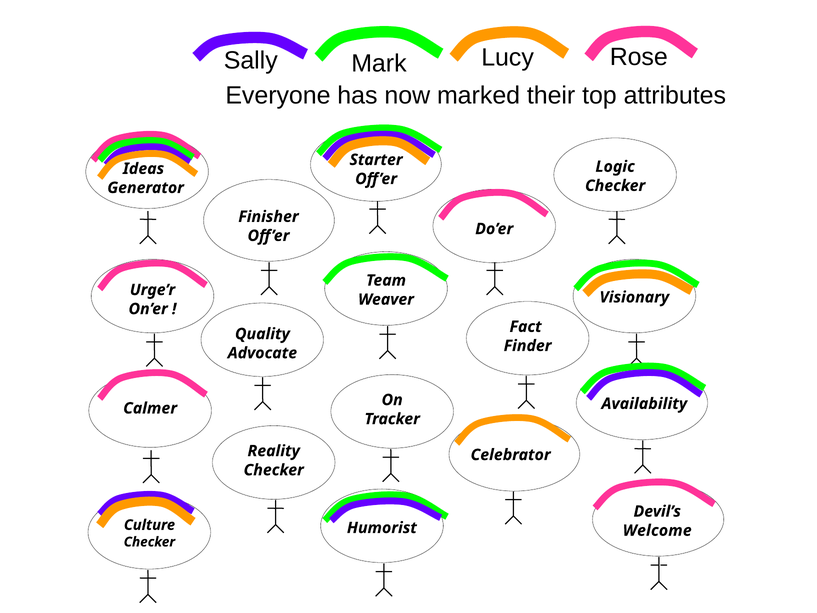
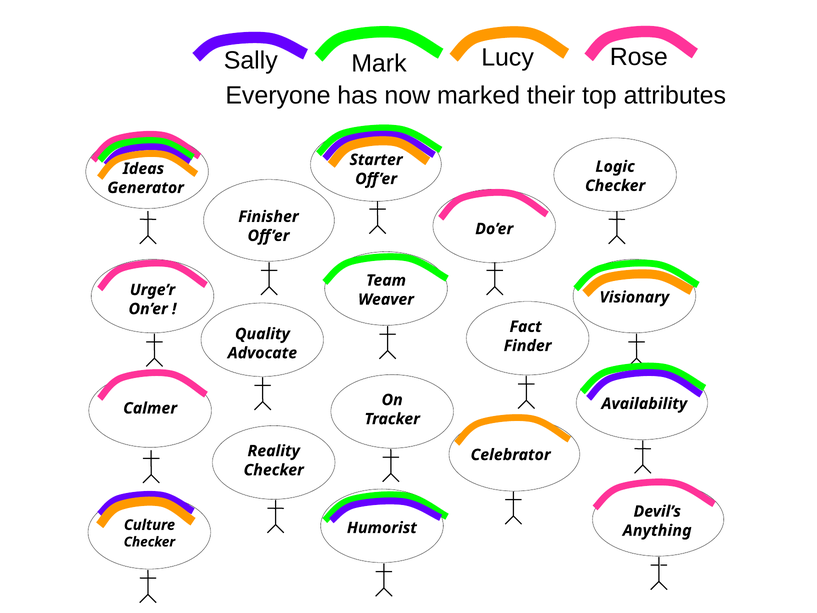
Welcome: Welcome -> Anything (657, 530)
